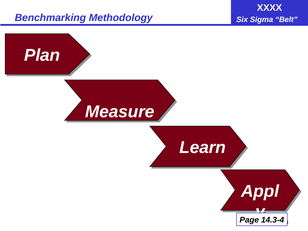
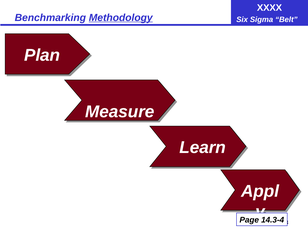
Methodology underline: none -> present (121, 18)
